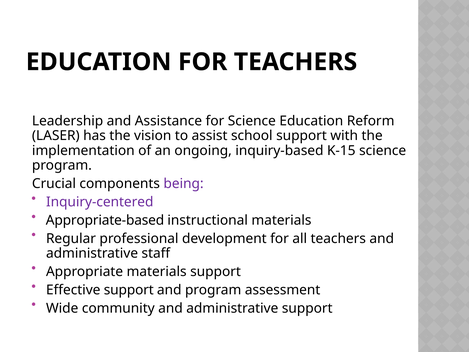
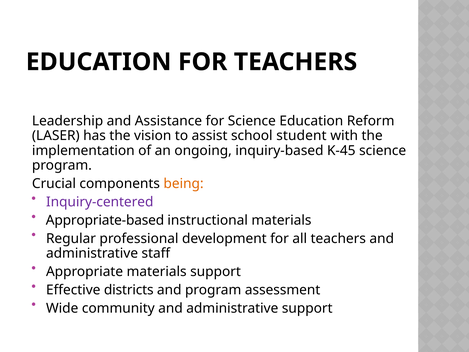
school support: support -> student (301, 136)
K-15: K-15 -> K-45 (341, 150)
being colour: purple -> orange (184, 184)
Effective support: support -> districts (129, 290)
